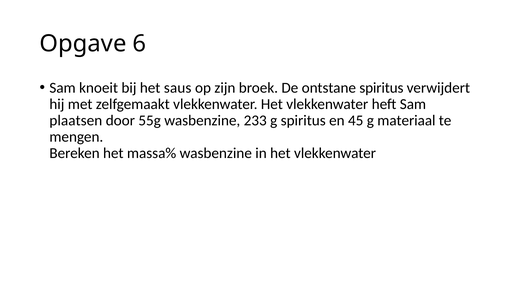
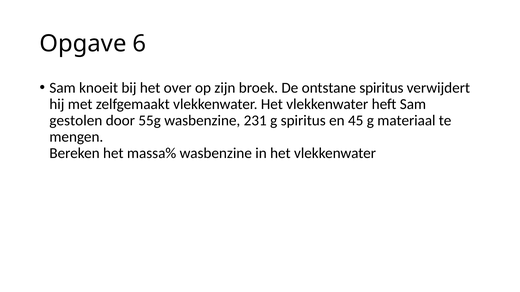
saus: saus -> over (178, 88)
plaatsen: plaatsen -> gestolen (76, 121)
233: 233 -> 231 (255, 121)
